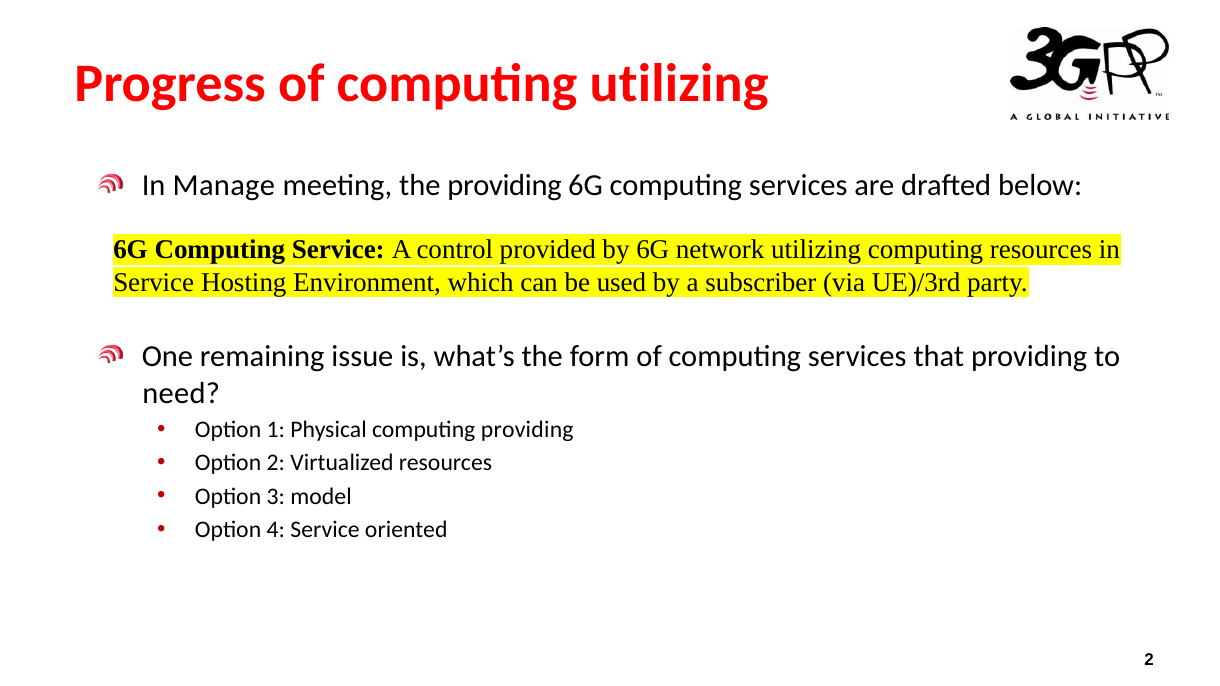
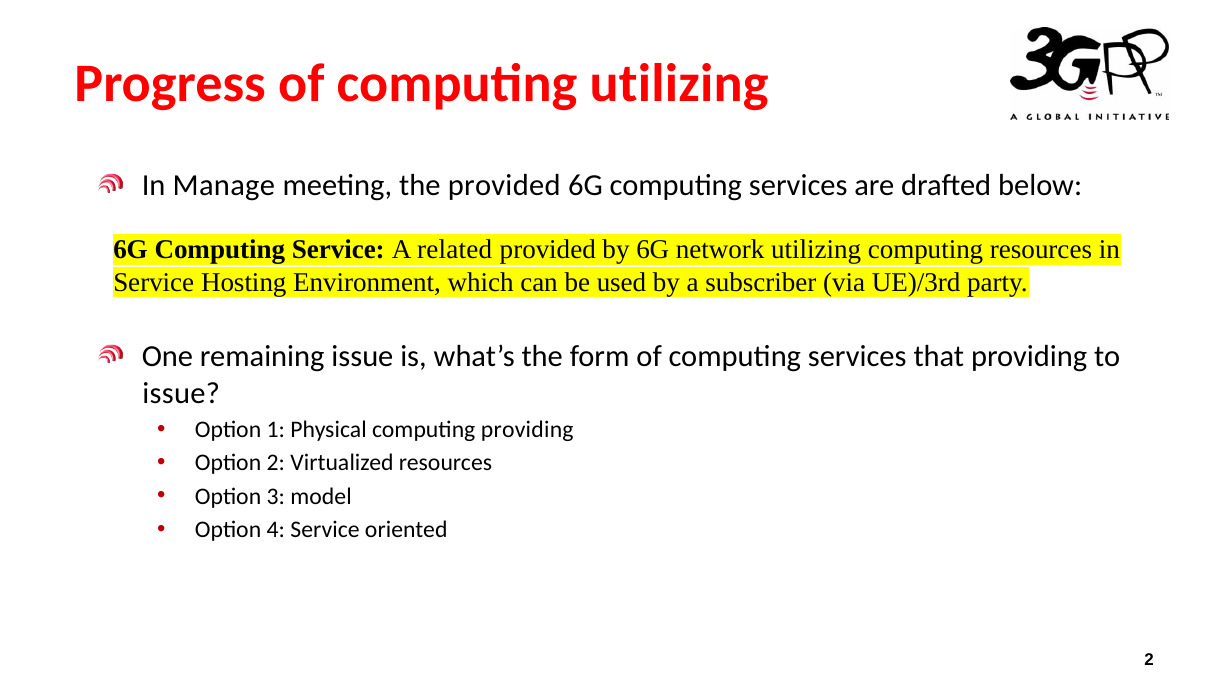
the providing: providing -> provided (504, 186)
control: control -> related (455, 250)
need: need -> issue (181, 393)
